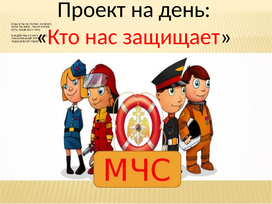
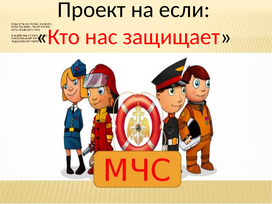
день: день -> если (184, 10)
